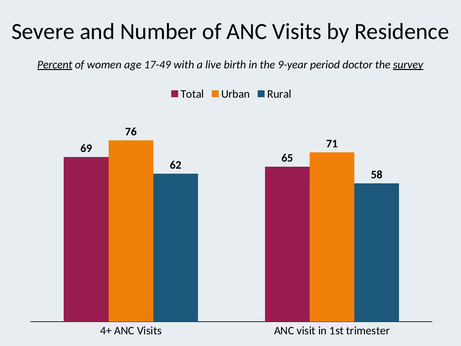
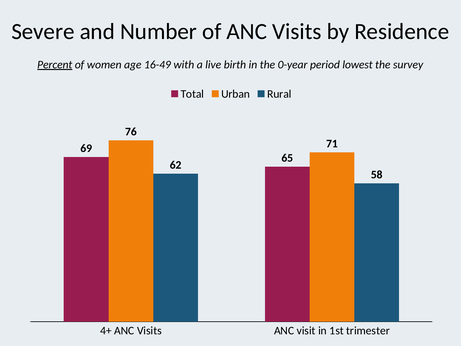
17-49: 17-49 -> 16-49 (157, 64)
9-year: 9-year -> 0-year (293, 64)
doctor: doctor -> lowest (358, 64)
survey underline: present -> none (408, 64)
